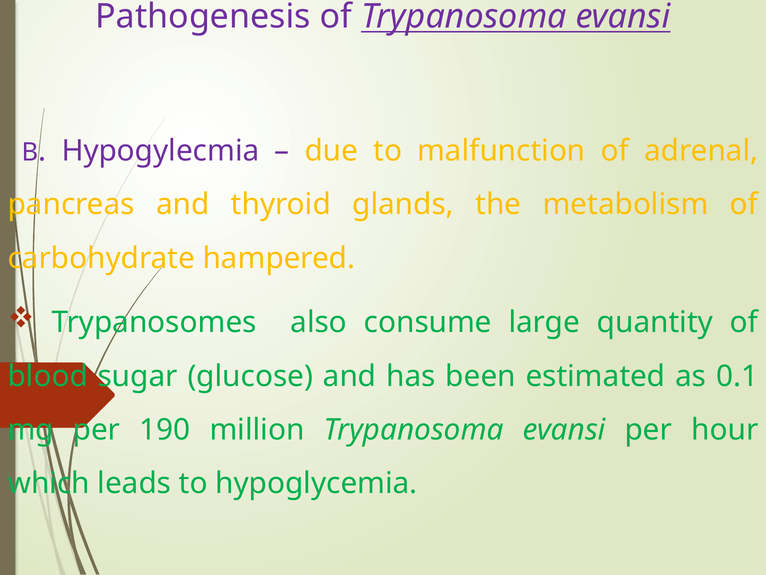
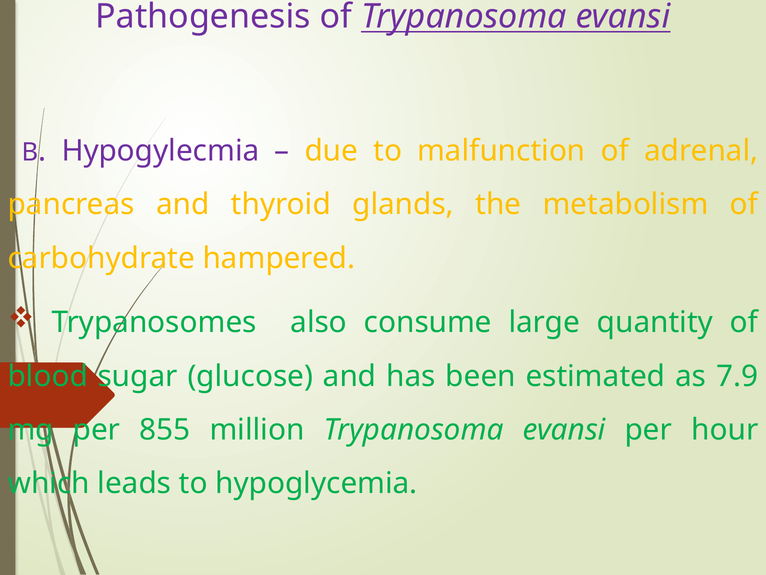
0.1: 0.1 -> 7.9 (737, 376)
190: 190 -> 855 (165, 430)
